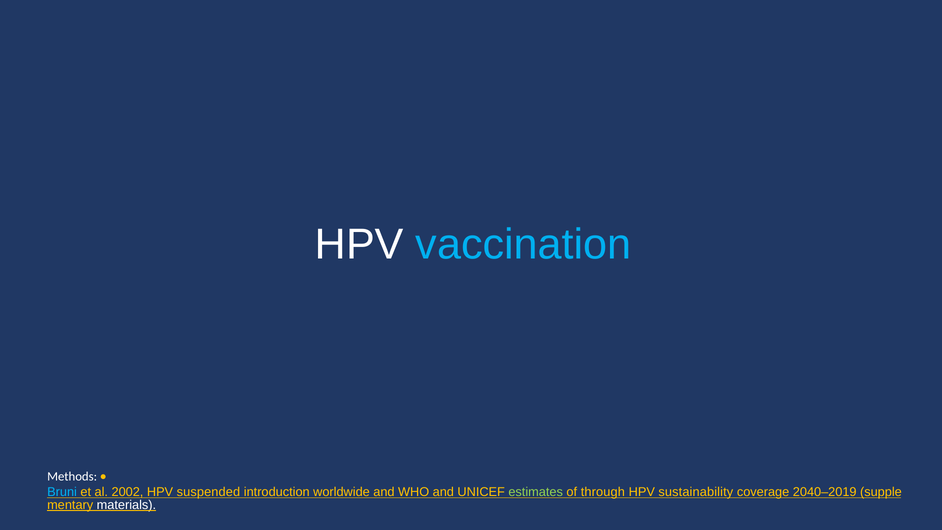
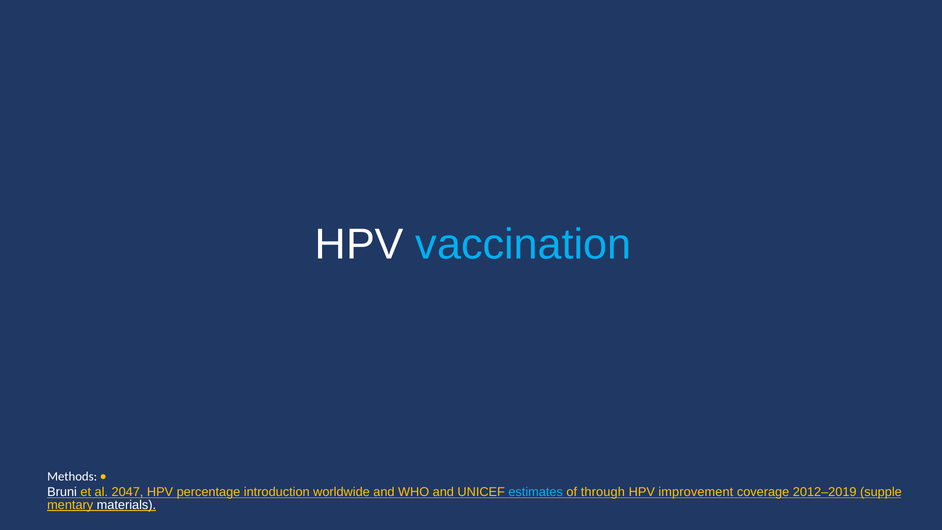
Bruni colour: light blue -> white (62, 492)
2002: 2002 -> 2047 (127, 492)
suspended: suspended -> percentage (208, 492)
estimates colour: light green -> light blue (536, 492)
sustainability: sustainability -> improvement (696, 492)
2040–2019: 2040–2019 -> 2012–2019 (825, 492)
